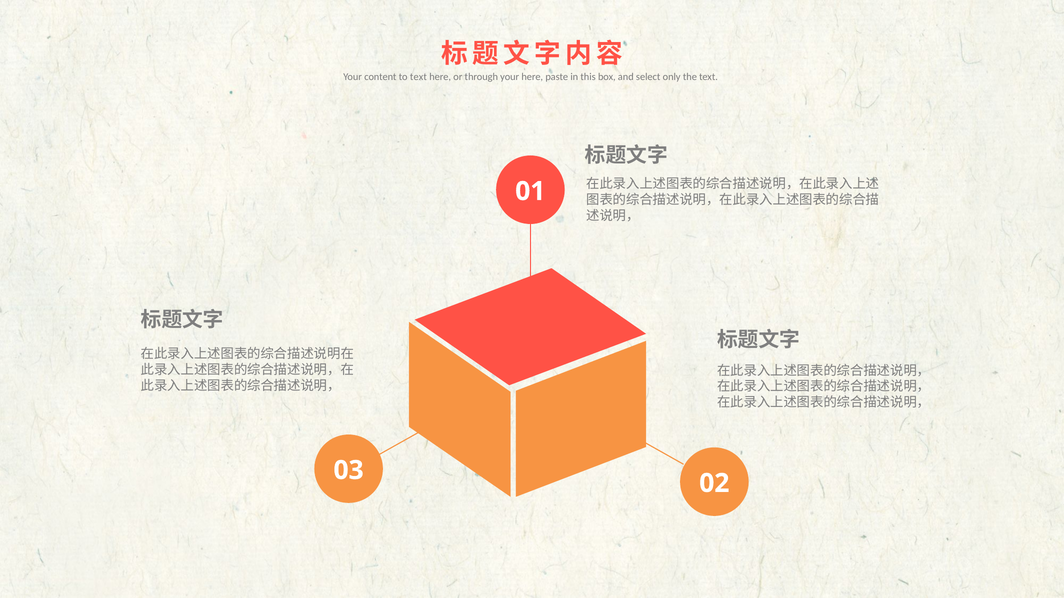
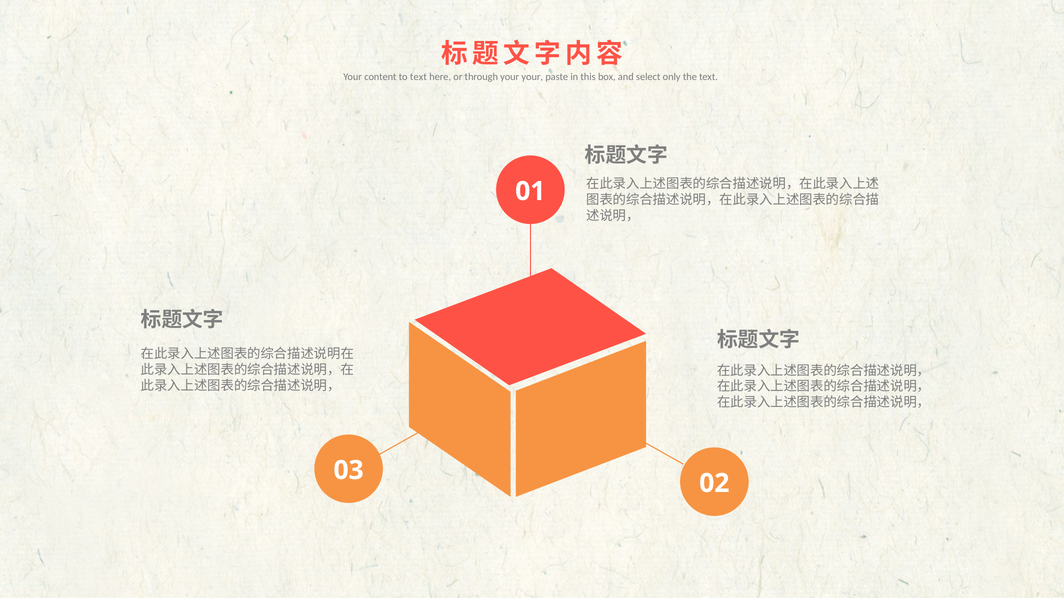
your here: here -> your (532, 77)
